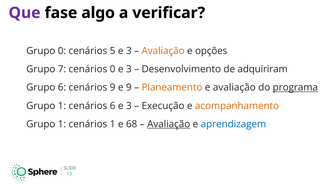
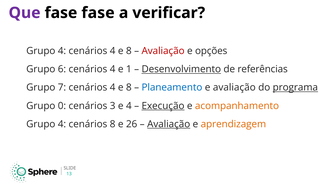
fase algo: algo -> fase (98, 13)
0: 0 -> 4 (62, 51)
5: 5 -> 4 (113, 51)
3: 3 -> 8 (129, 51)
Avaliação colour: orange -> red (163, 51)
7: 7 -> 6 (62, 69)
0: 0 -> 4 (113, 69)
3: 3 -> 1 (129, 69)
Desenvolvimento underline: none -> present (181, 69)
adquiriram: adquiriram -> referências (263, 69)
Grupo 6: 6 -> 7 (62, 88)
9: 9 -> 4 (113, 88)
9: 9 -> 8 (129, 88)
Planeamento colour: orange -> blue (172, 88)
1: 1 -> 0 (62, 106)
cenários 6: 6 -> 3 (113, 106)
3: 3 -> 4 (129, 106)
Execução underline: none -> present (163, 106)
1: 1 -> 4 (62, 124)
cenários 1: 1 -> 8 (113, 124)
68: 68 -> 26 (132, 124)
aprendizagem colour: blue -> orange (233, 124)
